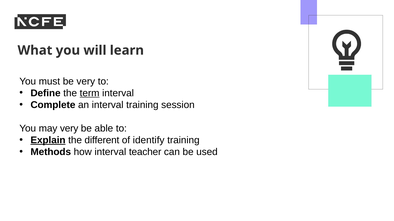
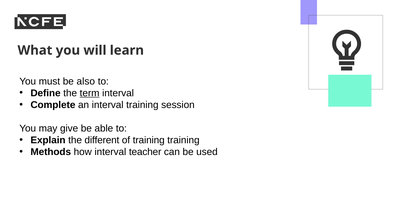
be very: very -> also (86, 81)
may very: very -> give (69, 129)
Explain underline: present -> none (48, 141)
of identify: identify -> training (149, 141)
